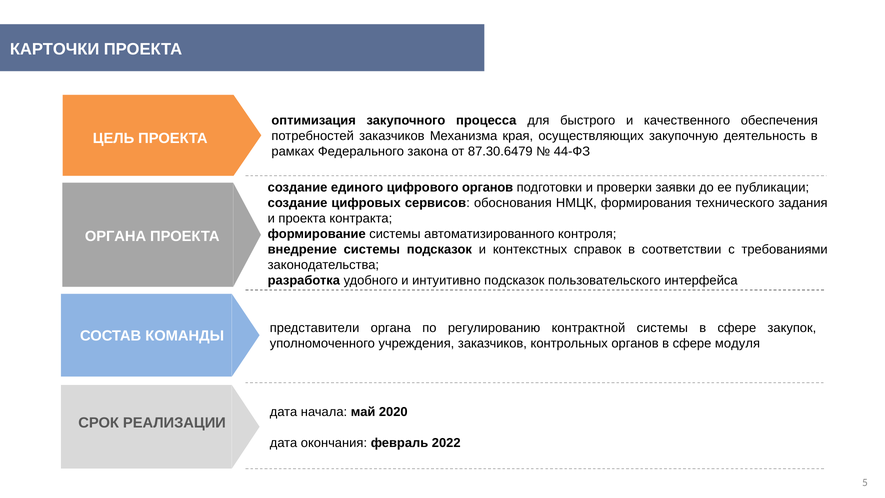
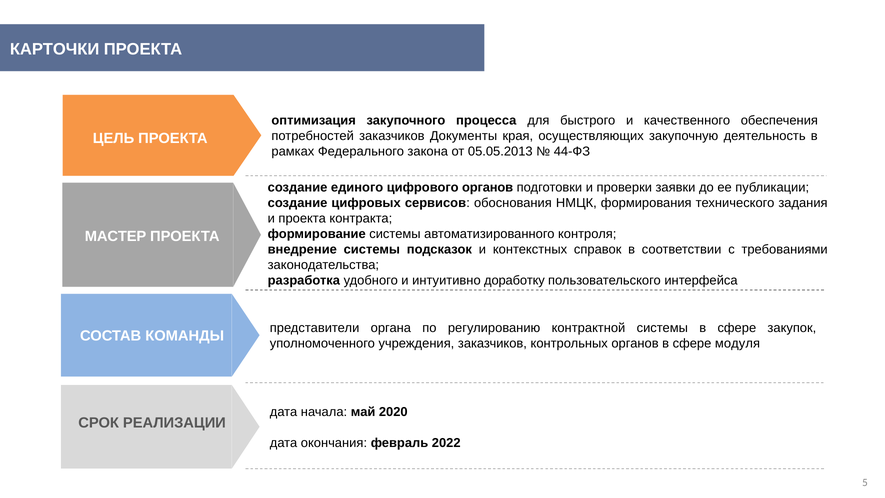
Механизма: Механизма -> Документы (464, 136)
87.30.6479: 87.30.6479 -> 05.05.2013 (500, 151)
ОРГАНА: ОРГАНА -> МАСТЕР (116, 236)
интуитивно подсказок: подсказок -> доработку (514, 281)
